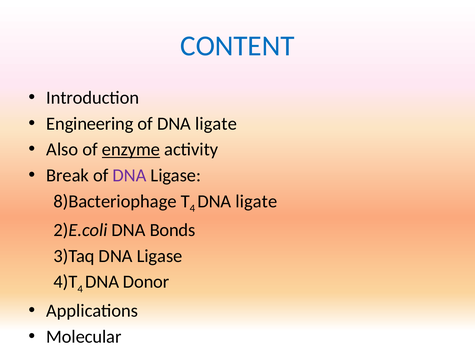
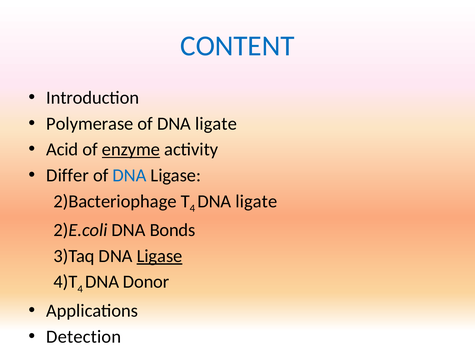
Engineering: Engineering -> Polymerase (90, 124)
Also: Also -> Acid (62, 150)
Break: Break -> Differ (68, 176)
DNA colour: purple -> blue (129, 176)
8)Bacteriophage: 8)Bacteriophage -> 2)Bacteriophage (115, 201)
Ligase underline: none -> present (160, 256)
Molecular: Molecular -> Detection (84, 337)
